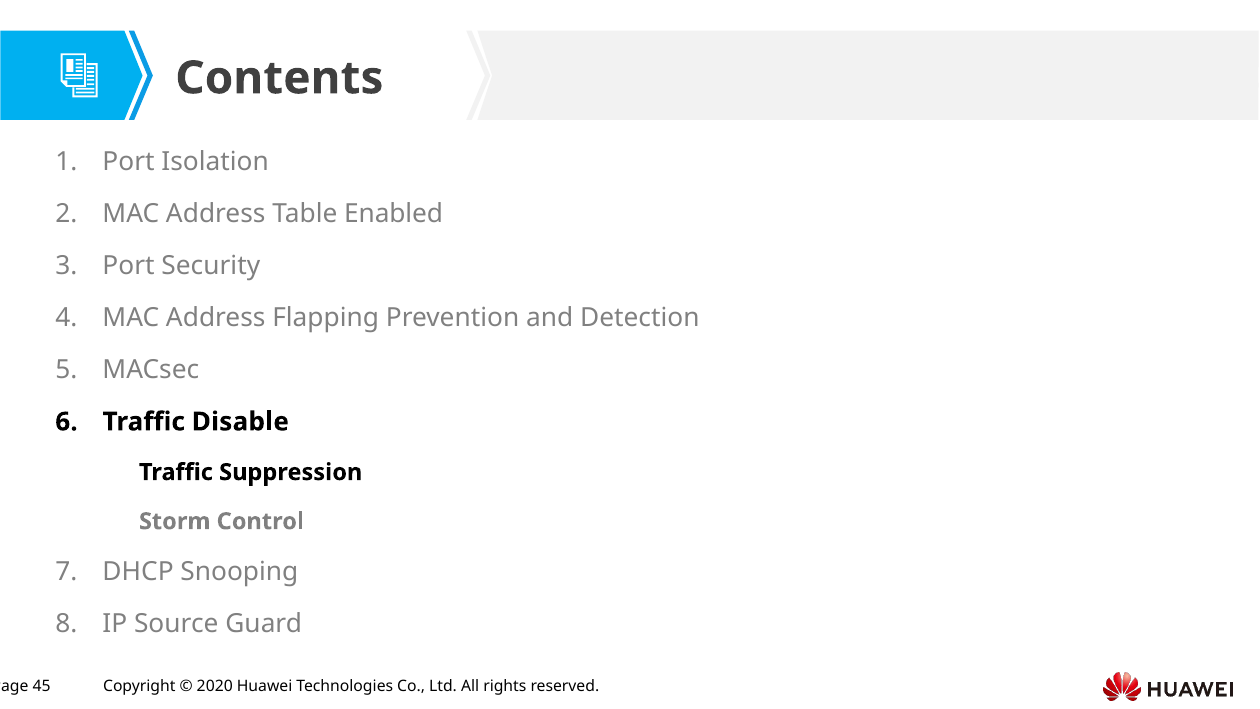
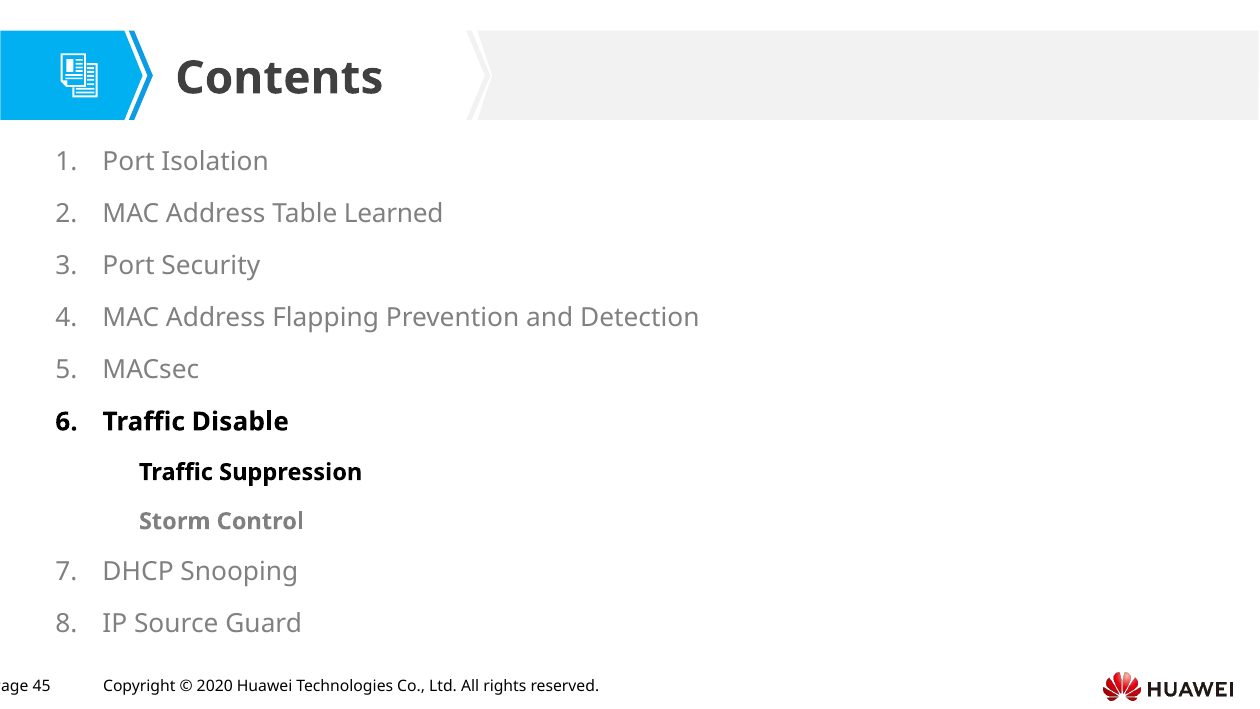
Enabled: Enabled -> Learned (394, 214)
